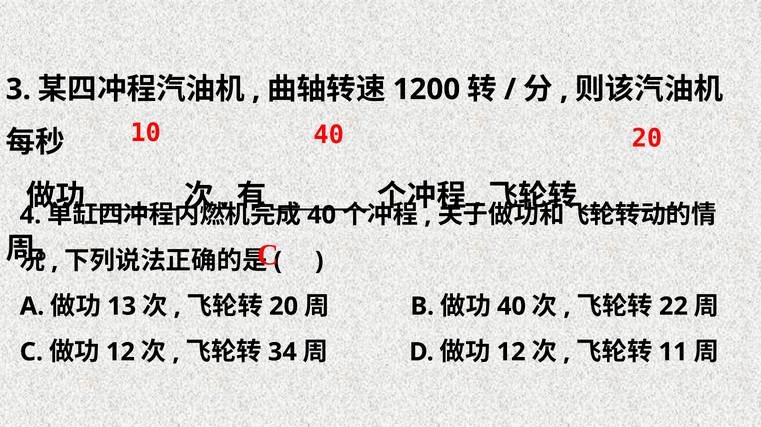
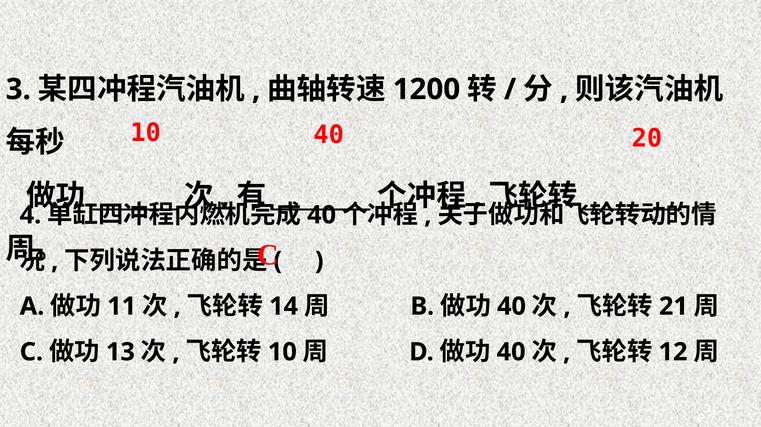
13: 13 -> 11 (122, 306)
20: 20 -> 14 (284, 306)
22: 22 -> 21 (673, 306)
12: 12 -> 13 (120, 352)
34: 34 -> 10 (282, 352)
12: 12 -> 40 (511, 352)
11: 11 -> 12 (673, 352)
